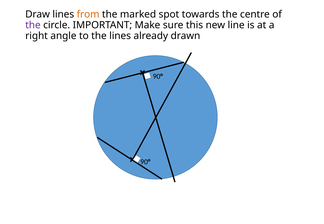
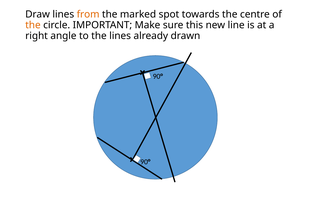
the colour: purple -> orange (33, 25)
